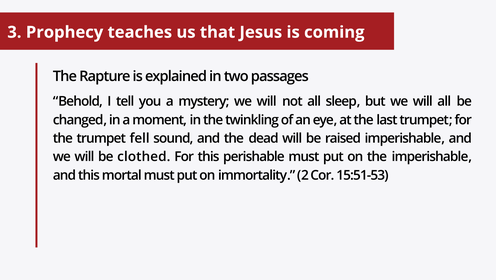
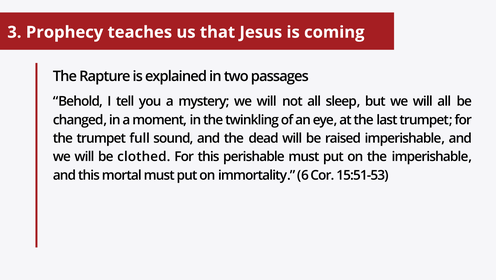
fell: fell -> full (140, 138)
immortality 2: 2 -> 6 (303, 175)
